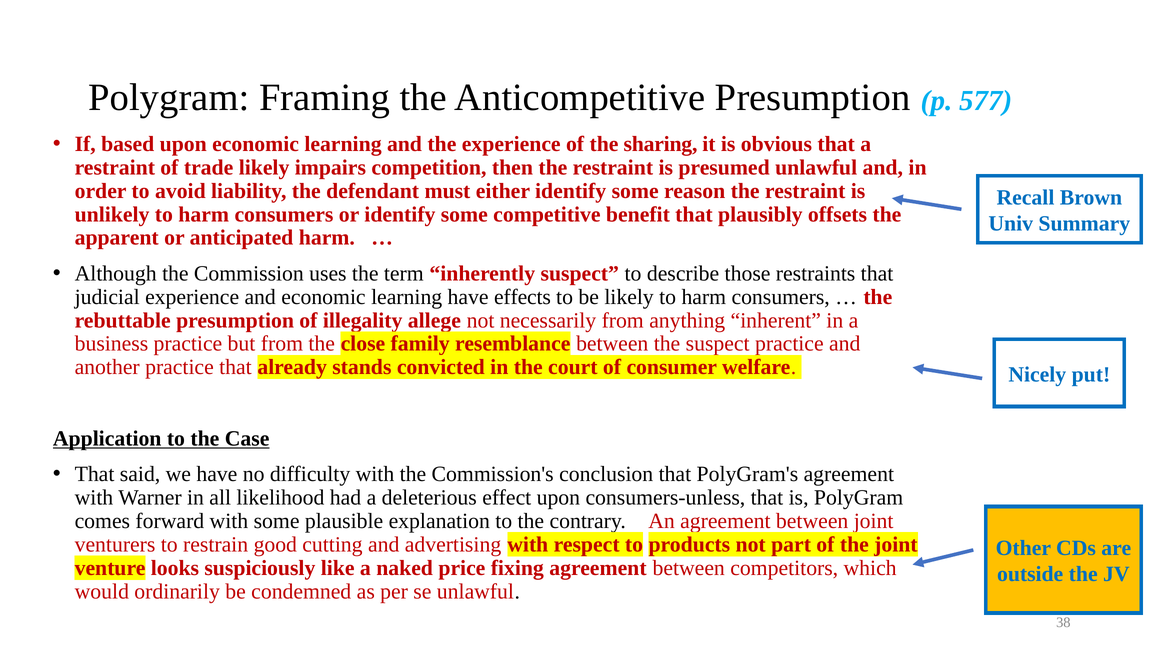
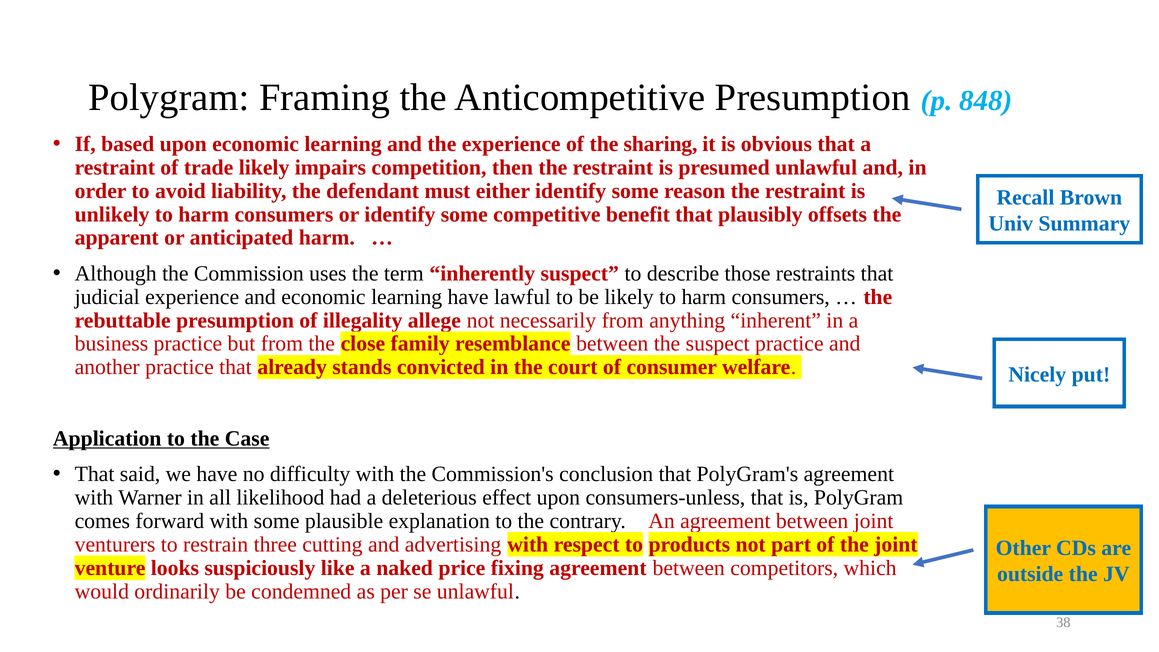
577: 577 -> 848 (986, 101)
effects: effects -> lawful (522, 297)
good: good -> three (275, 544)
